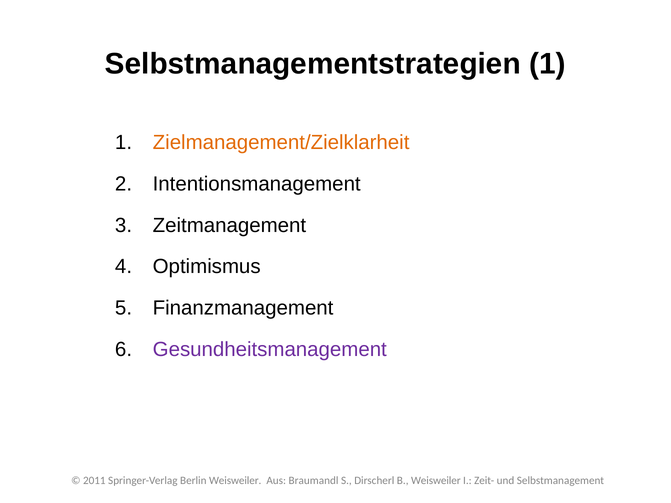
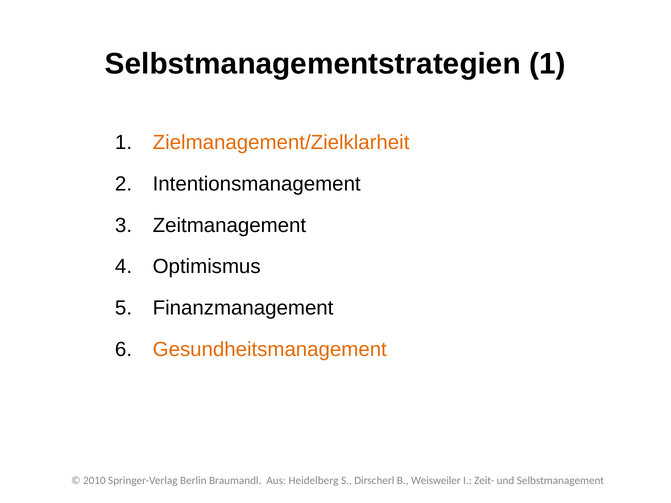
Gesundheitsmanagement colour: purple -> orange (270, 350)
2011: 2011 -> 2010 (94, 481)
Berlin Weisweiler: Weisweiler -> Braumandl (235, 481)
Braumandl: Braumandl -> Heidelberg (314, 481)
